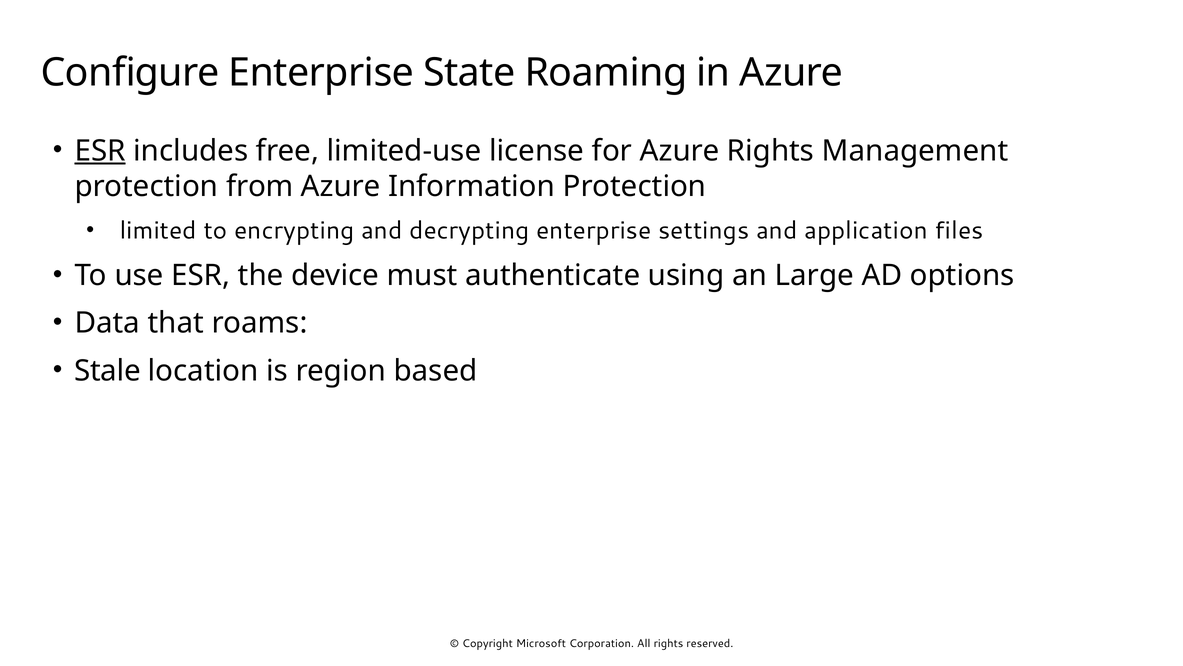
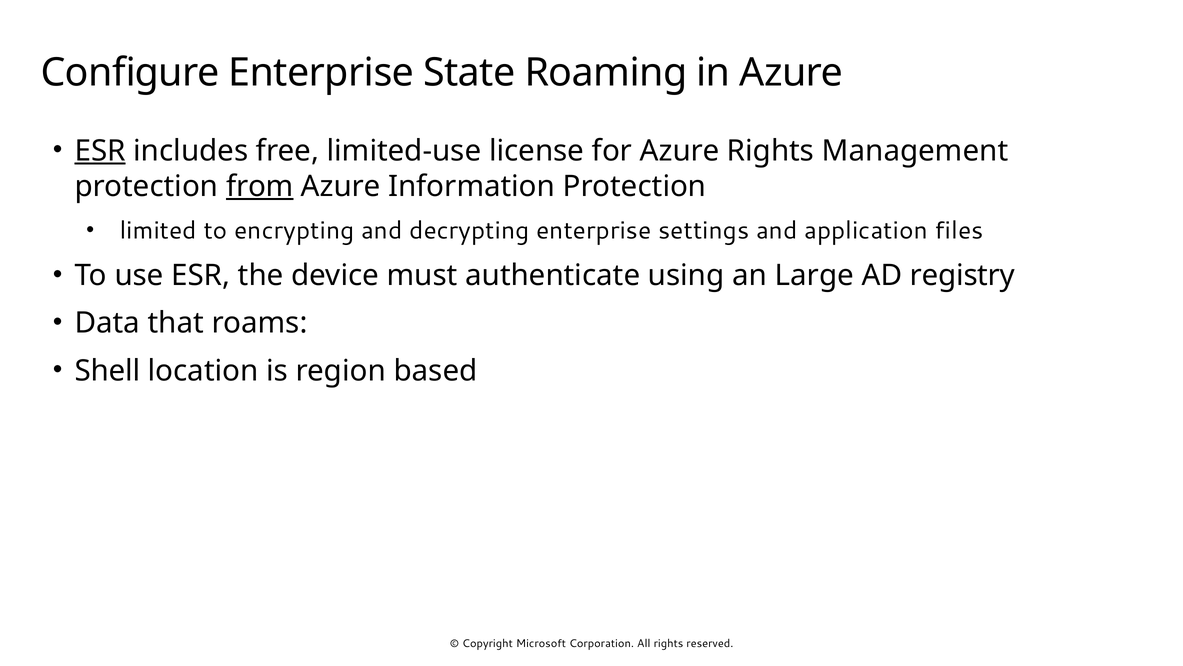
from underline: none -> present (260, 186)
options: options -> registry (962, 275)
Stale: Stale -> Shell (107, 370)
